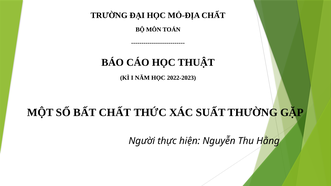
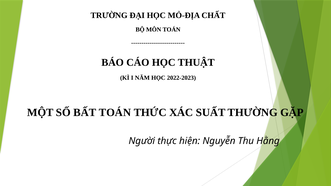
BẤT CHẤT: CHẤT -> TOÁN (115, 113)
